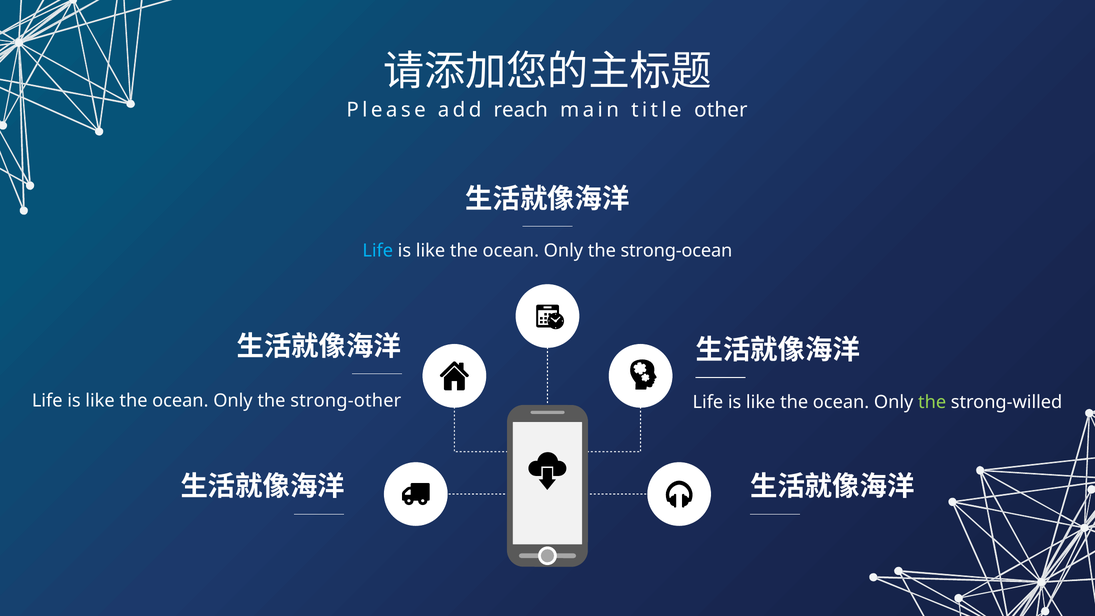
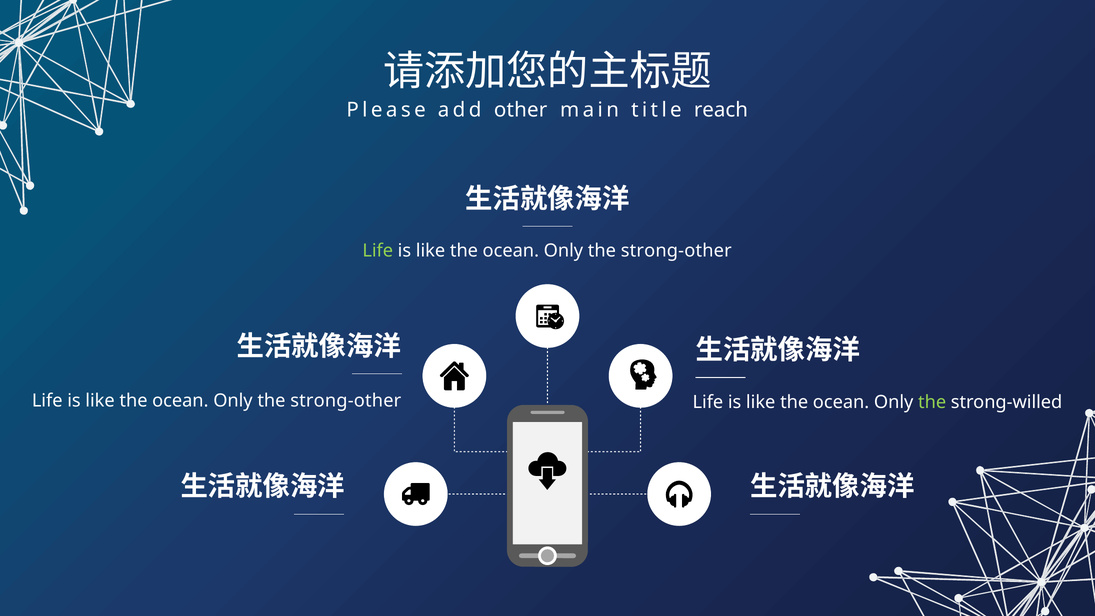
reach: reach -> other (521, 110)
other: other -> reach (721, 110)
Life colour: light blue -> light green (378, 251)
strong-ocean: strong-ocean -> strong-other (676, 251)
